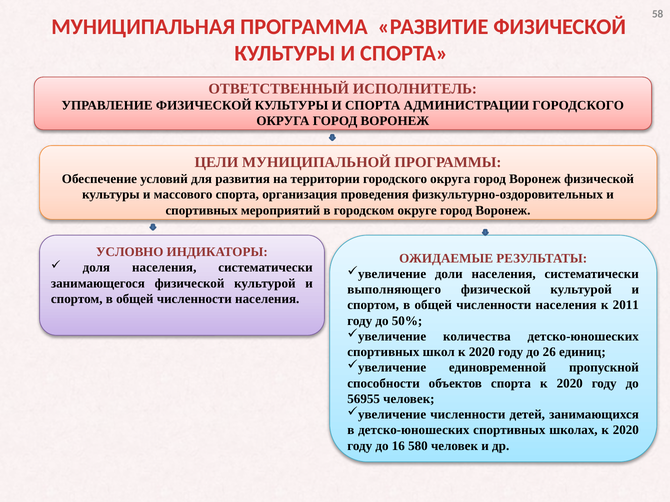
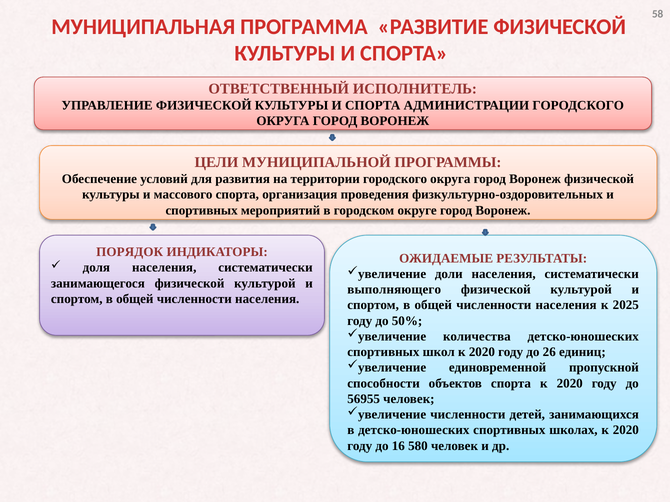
УСЛОВНО: УСЛОВНО -> ПОРЯДОК (130, 252)
2011: 2011 -> 2025 (626, 305)
